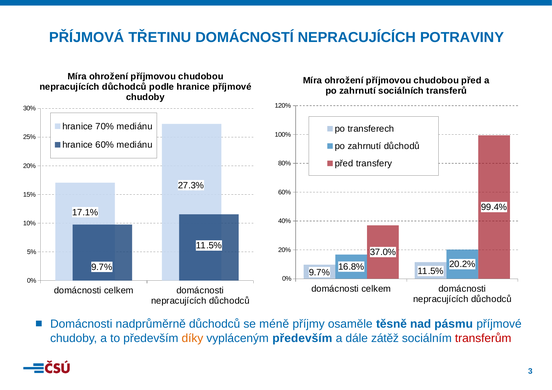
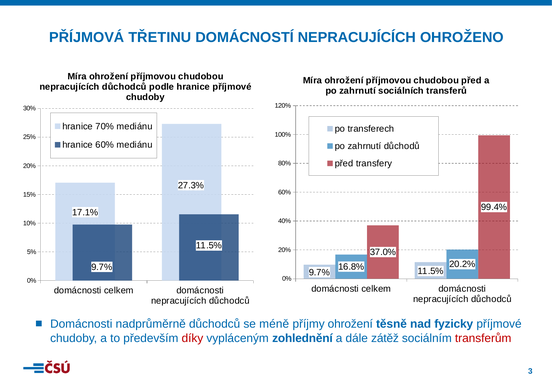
POTRAVINY: POTRAVINY -> OHROŽENO (462, 38)
příjmy osaměle: osaměle -> ohrožení (350, 324)
pásmu: pásmu -> fyzicky (454, 324)
díky colour: orange -> red (192, 338)
vypláceným především: především -> zohlednění (302, 338)
